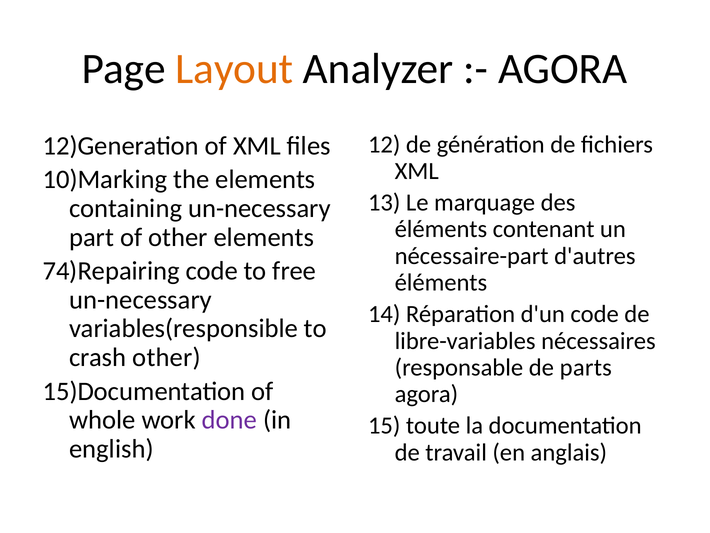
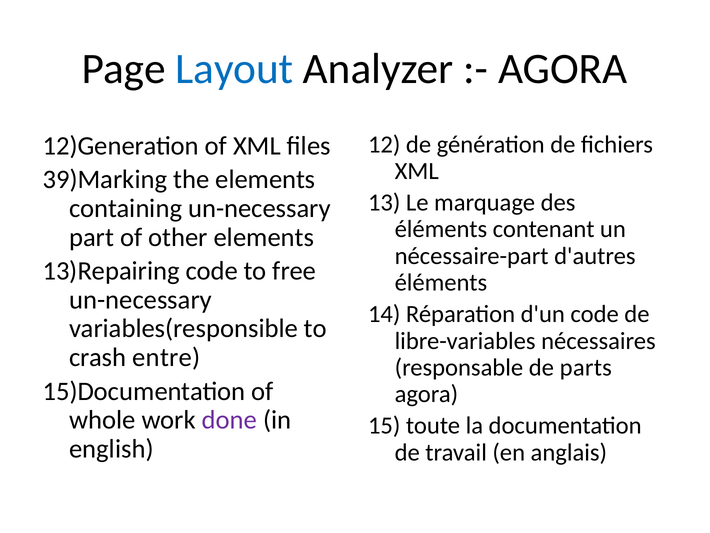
Layout colour: orange -> blue (234, 69)
10)Marking: 10)Marking -> 39)Marking (105, 179)
74)Repairing: 74)Repairing -> 13)Repairing (111, 271)
crash other: other -> entre (167, 357)
